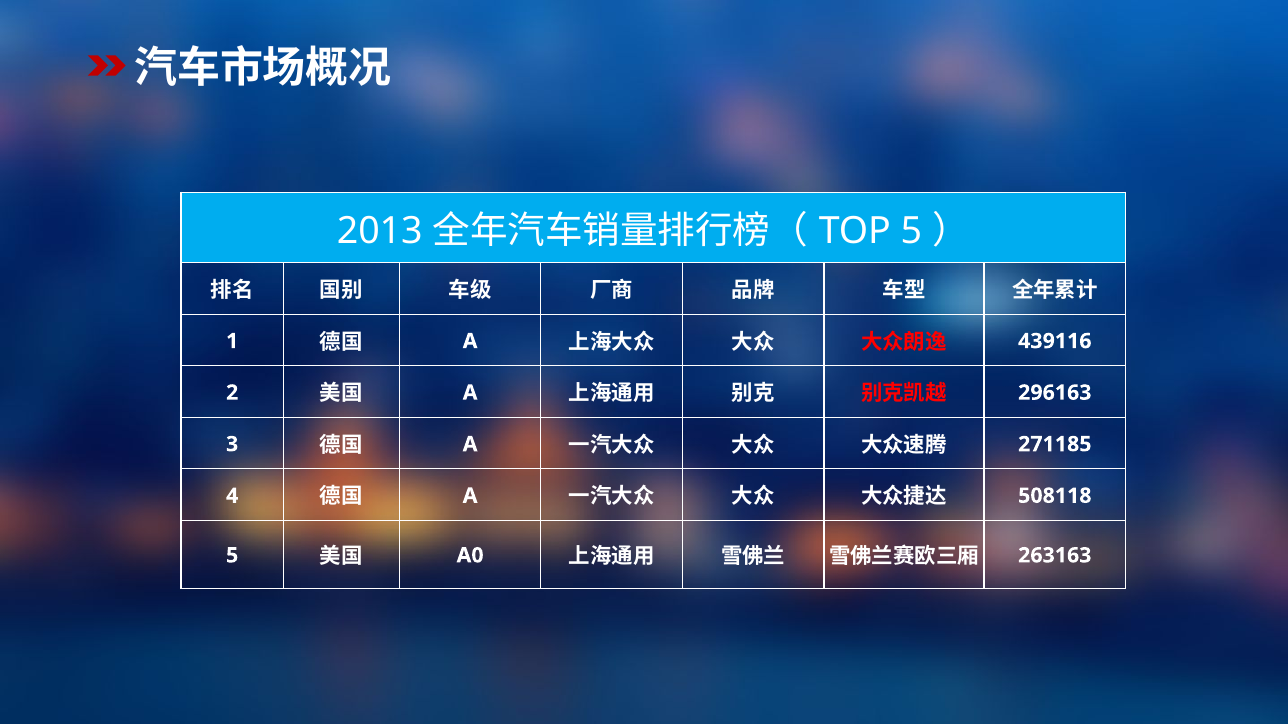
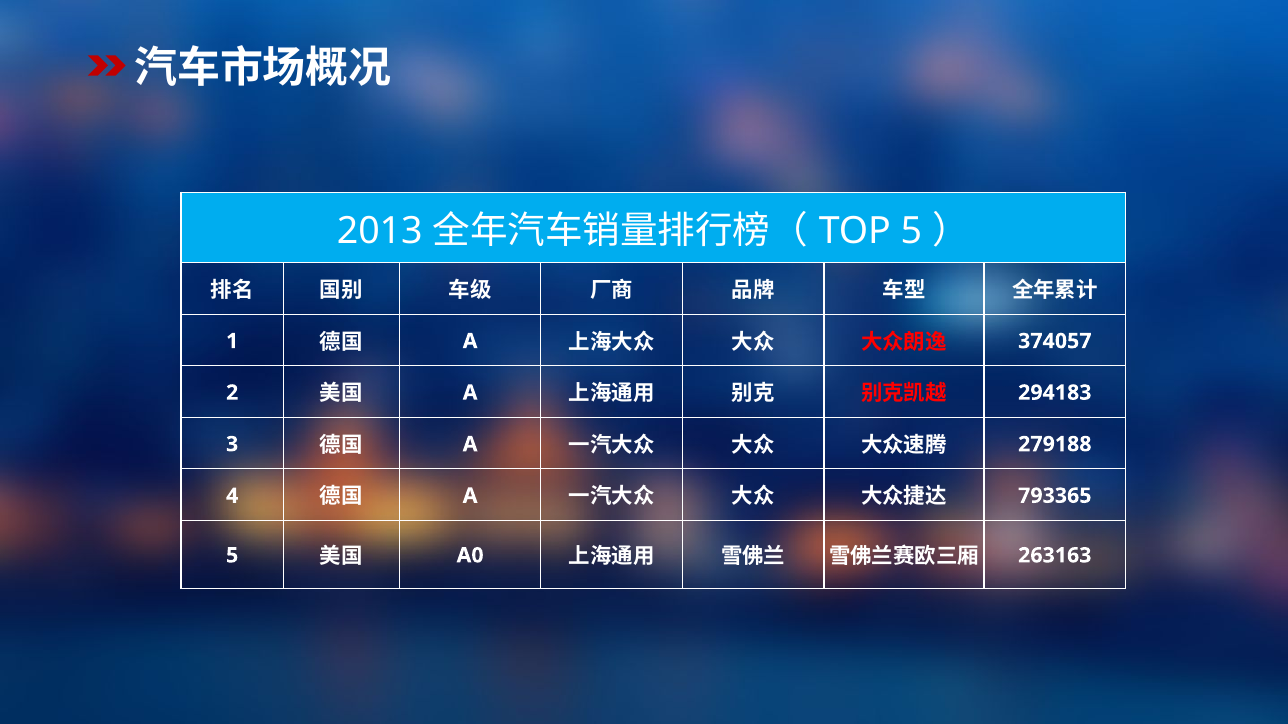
439116: 439116 -> 374057 (1055, 341)
296163: 296163 -> 294183 (1055, 393)
271185: 271185 -> 279188 (1055, 445)
508118: 508118 -> 793365 (1055, 496)
